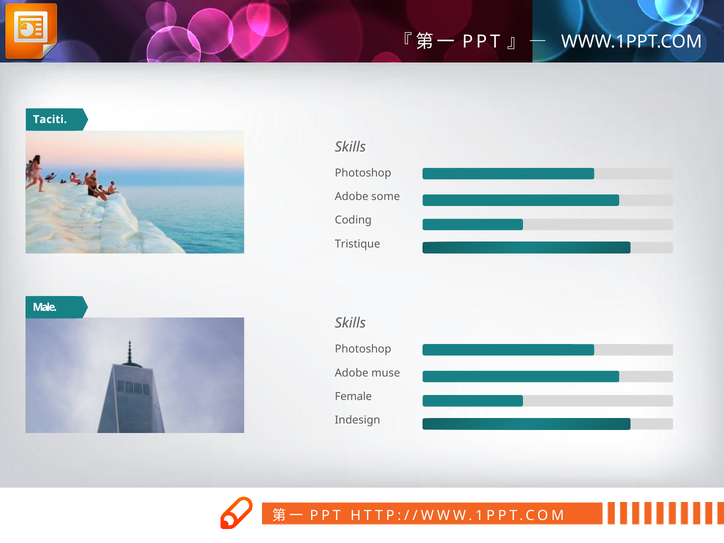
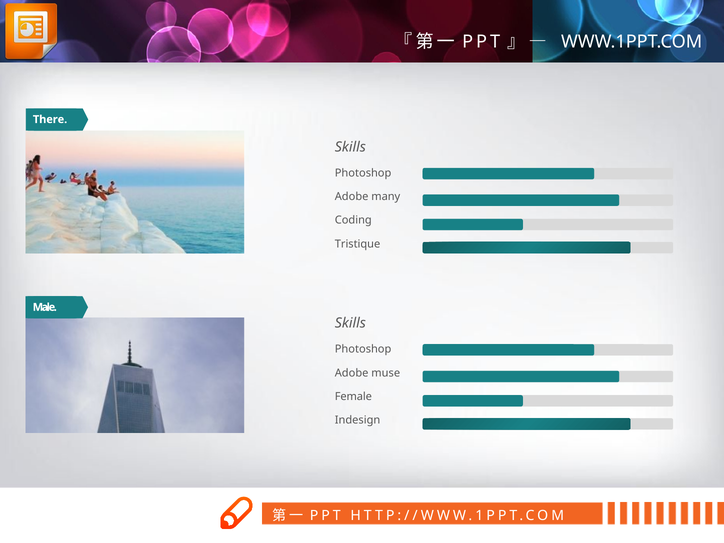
Taciti: Taciti -> There (50, 119)
some: some -> many (386, 197)
